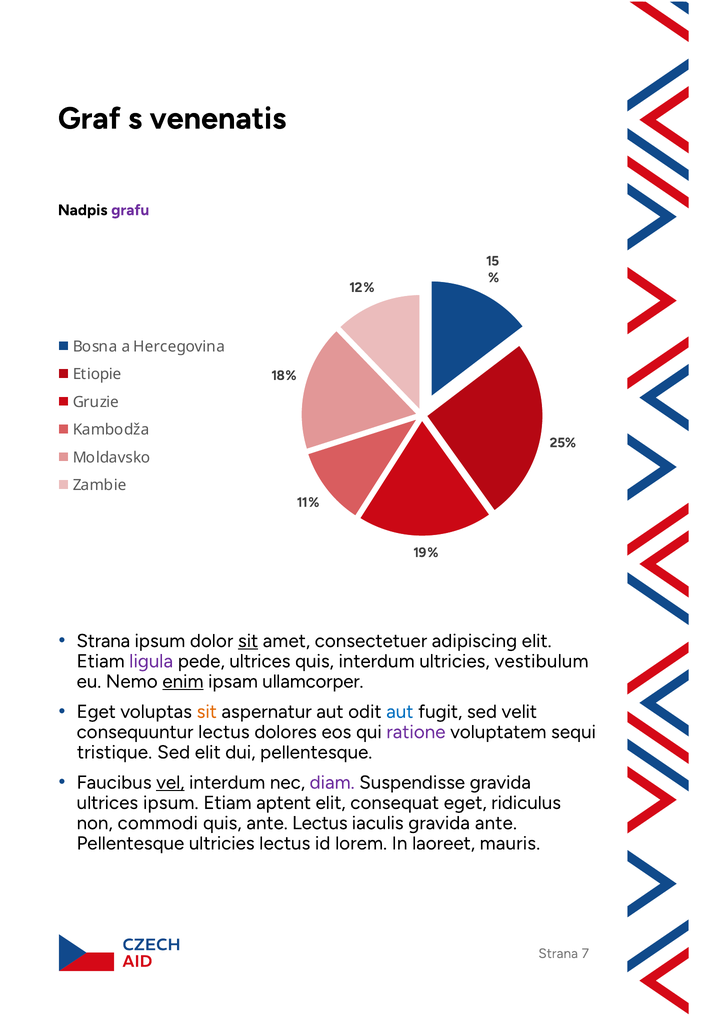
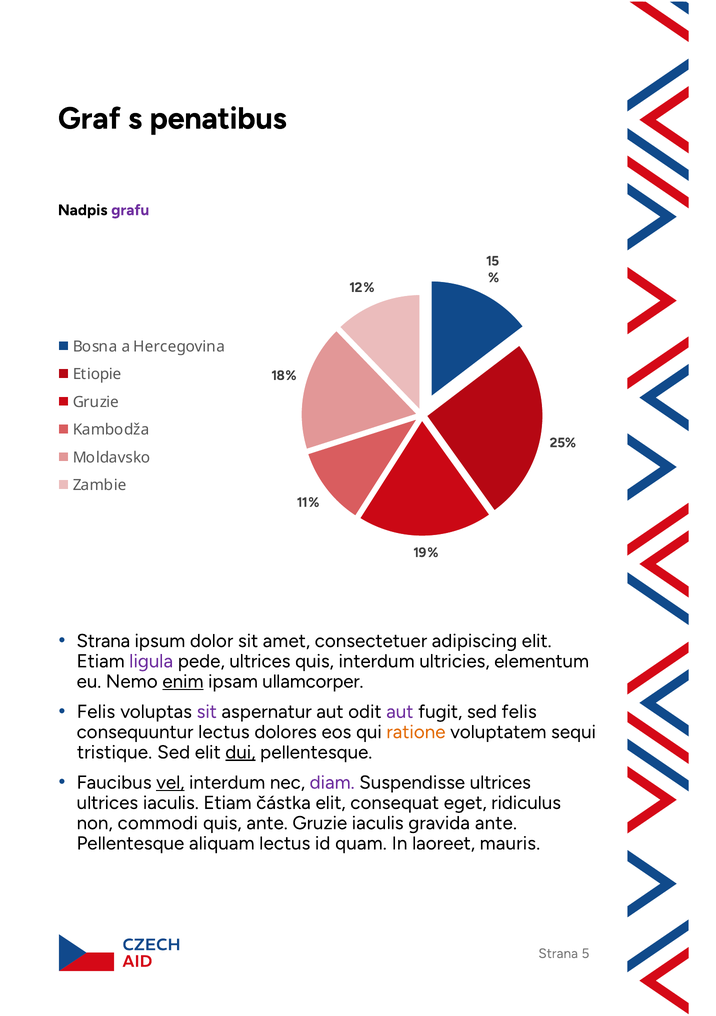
venenatis: venenatis -> penatibus (218, 119)
sit underline: present -> none (248, 641)
vestibulum: vestibulum -> elementum (542, 661)
Eget: Eget -> Felis (96, 712)
sit colour: orange -> purple (207, 712)
aut colour: blue -> purple (400, 712)
sed velit: velit -> felis (519, 712)
ratione colour: purple -> orange (416, 732)
dui underline: none -> present (240, 752)
Suspendisse gravida: gravida -> ultrices (500, 782)
ultrices ipsum: ipsum -> iaculis (171, 803)
aptent: aptent -> částka (283, 803)
ante Lectus: Lectus -> Gruzie (320, 823)
Pellentesque ultricies: ultricies -> aliquam (222, 843)
lorem: lorem -> quam (361, 843)
7: 7 -> 5 (585, 953)
